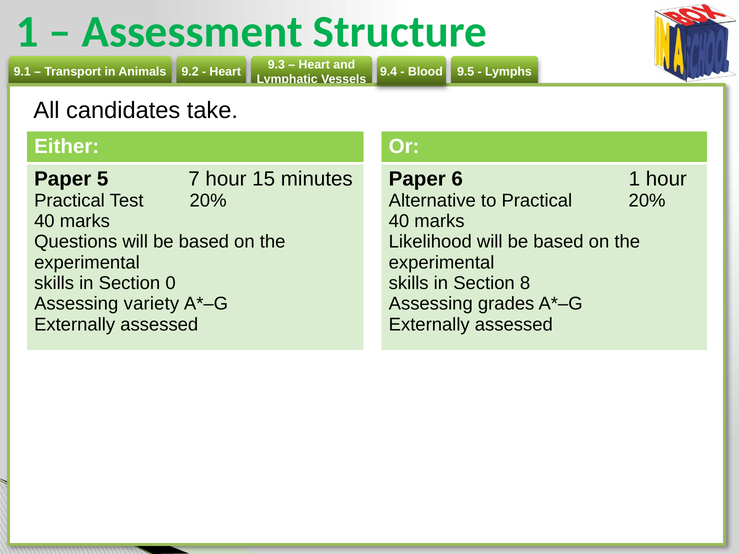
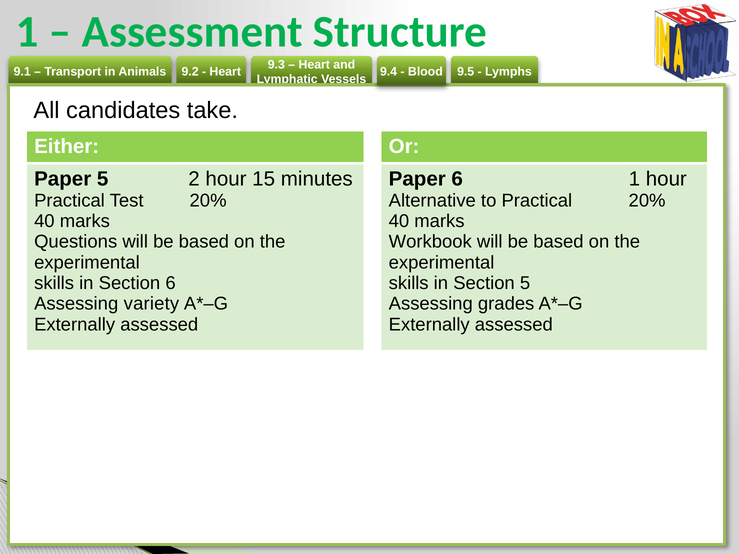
7: 7 -> 2 (194, 179)
Likelihood: Likelihood -> Workbook (430, 242)
Section 0: 0 -> 6 (171, 283)
Section 8: 8 -> 5 (525, 283)
